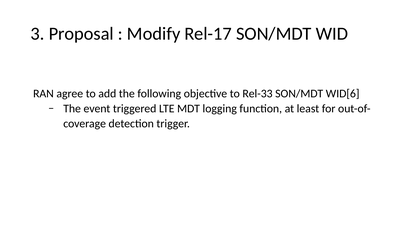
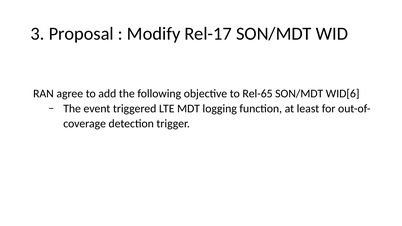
Rel-33: Rel-33 -> Rel-65 (258, 94)
